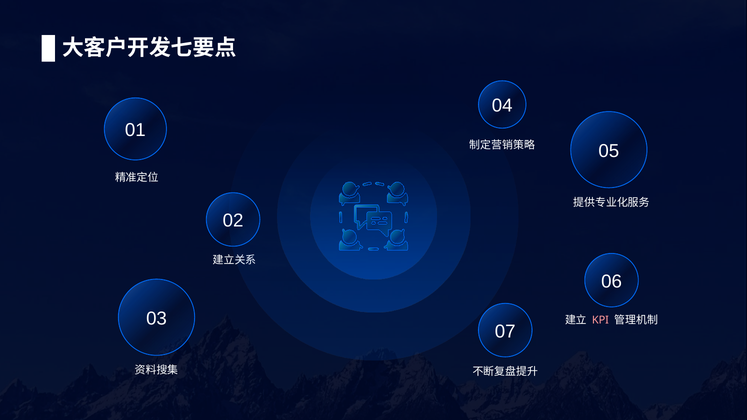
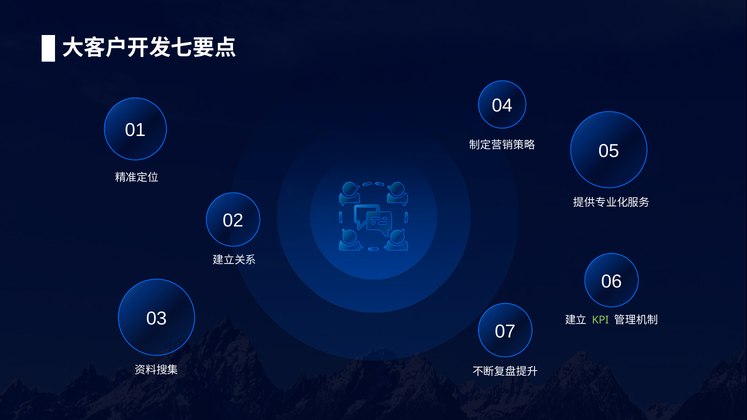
KPI colour: pink -> light green (600, 320)
